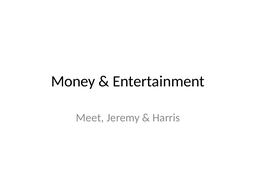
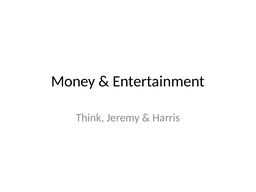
Meet: Meet -> Think (90, 118)
